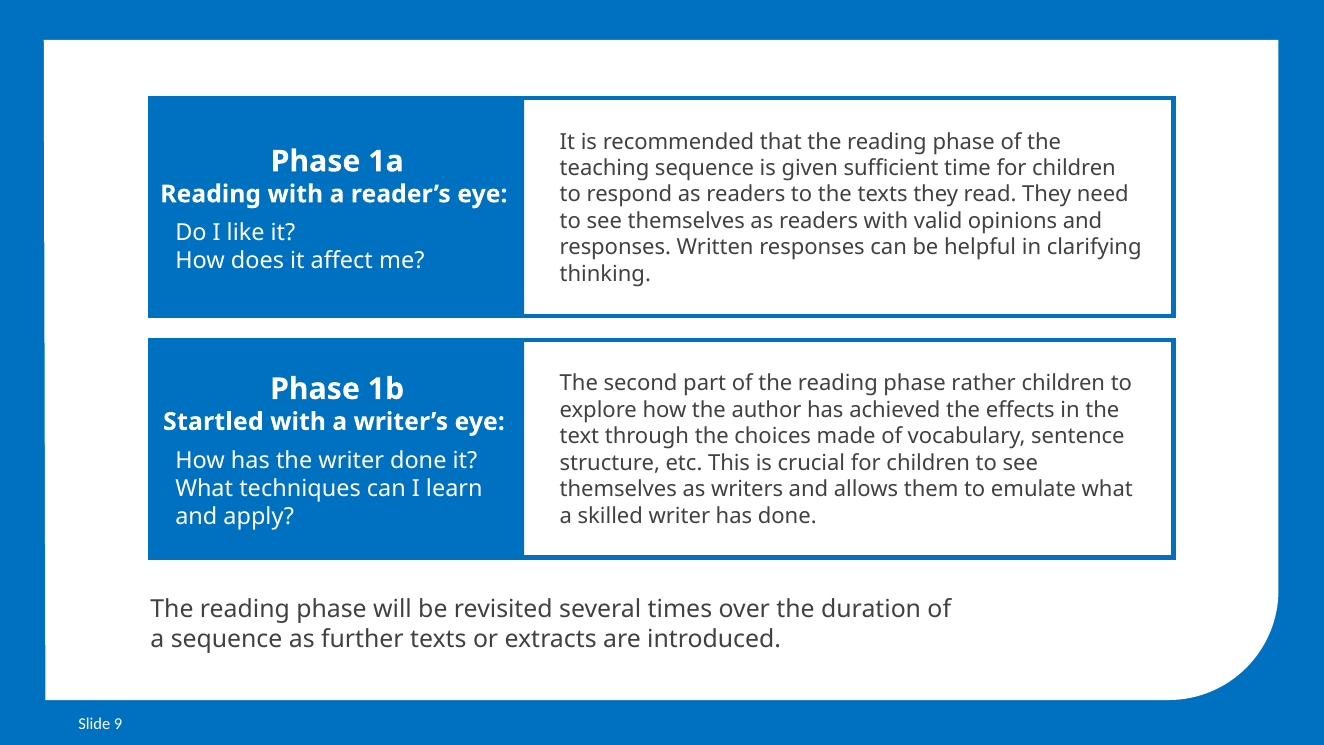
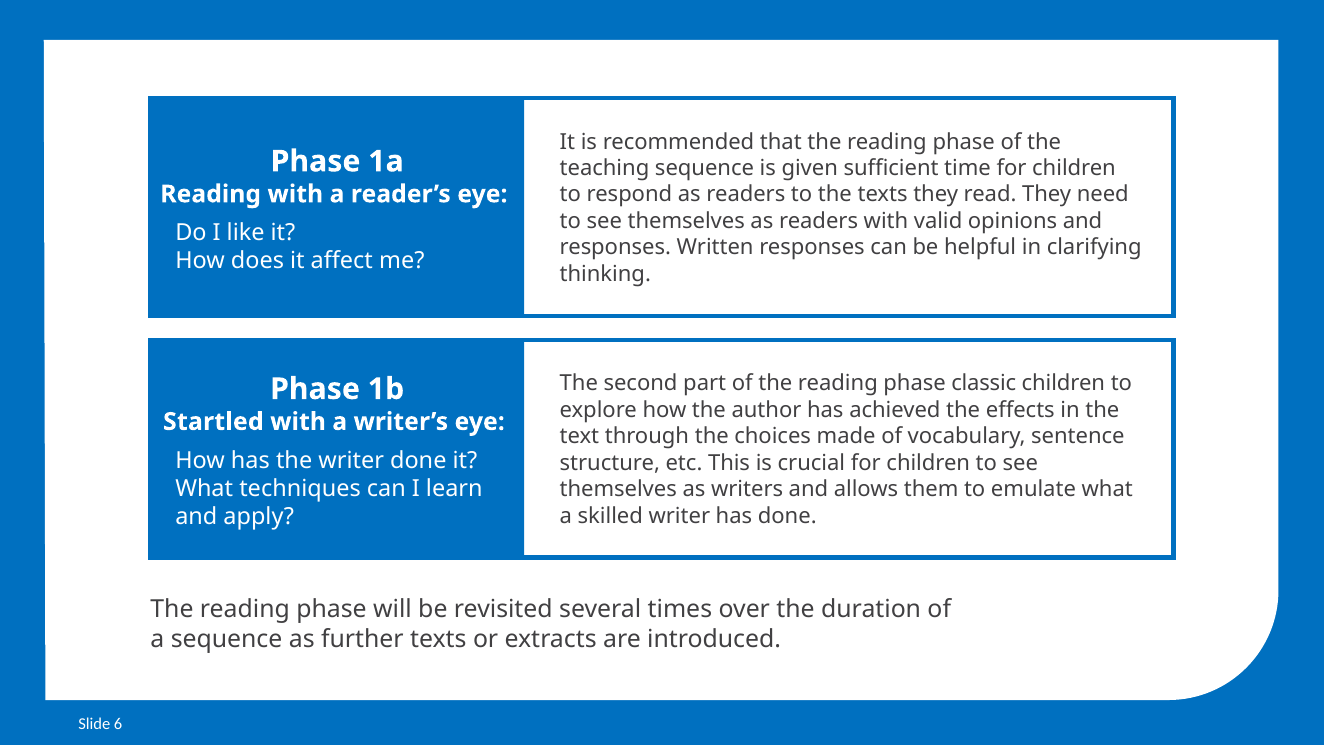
rather: rather -> classic (984, 383)
9: 9 -> 6 (118, 723)
